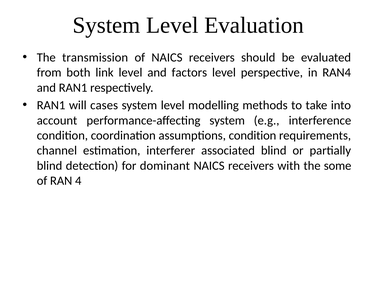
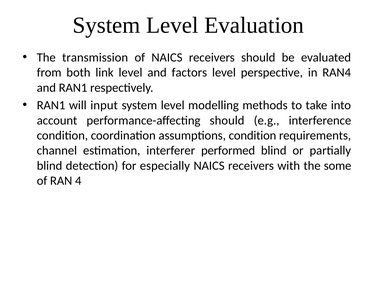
cases: cases -> input (104, 105)
performance-affecting system: system -> should (227, 120)
associated: associated -> performed (228, 150)
dominant: dominant -> especially (165, 166)
